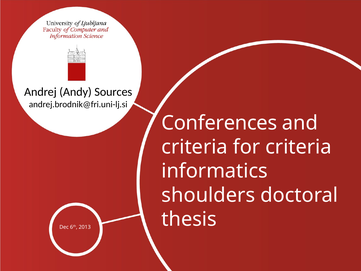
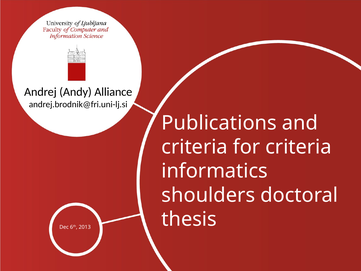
Sources: Sources -> Alliance (113, 92)
Conferences: Conferences -> Publications (219, 123)
